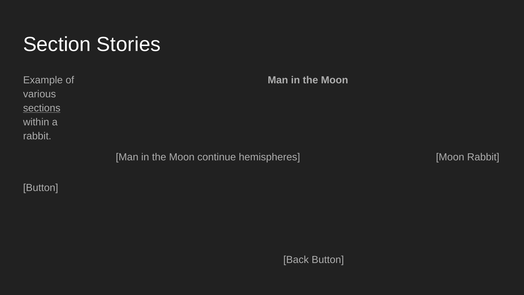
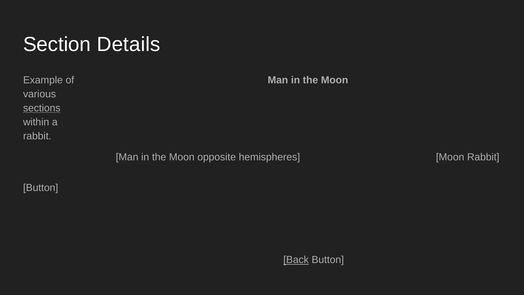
Stories: Stories -> Details (129, 44)
continue: continue -> opposite (217, 157)
Back underline: none -> present (296, 260)
